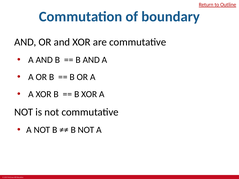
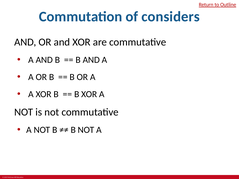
boundary: boundary -> considers (171, 17)
